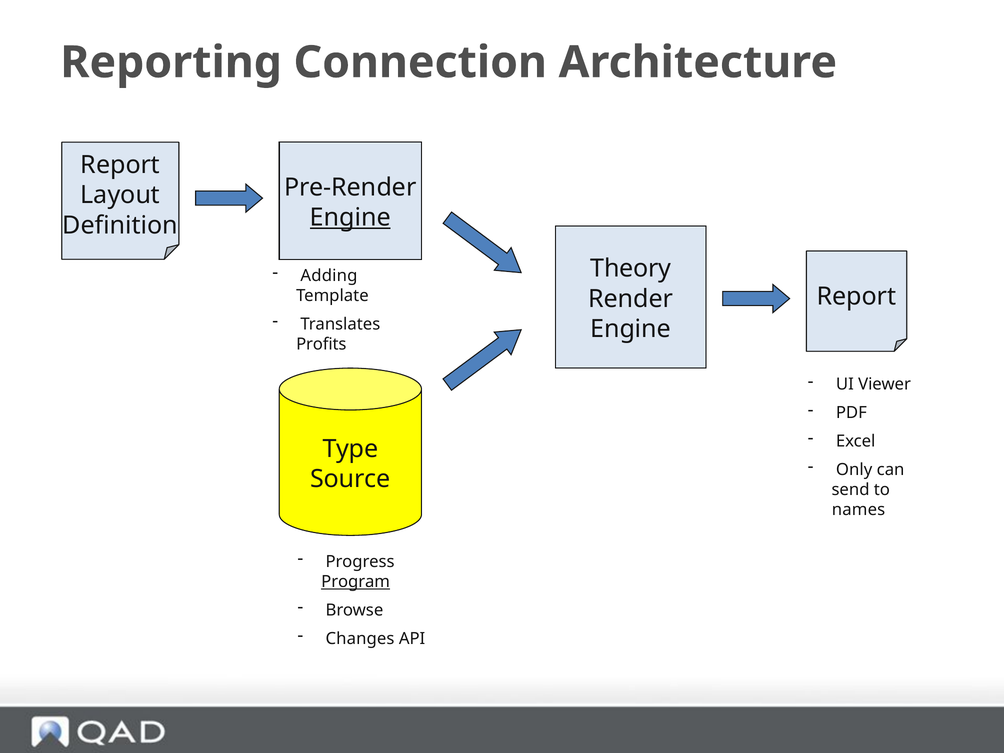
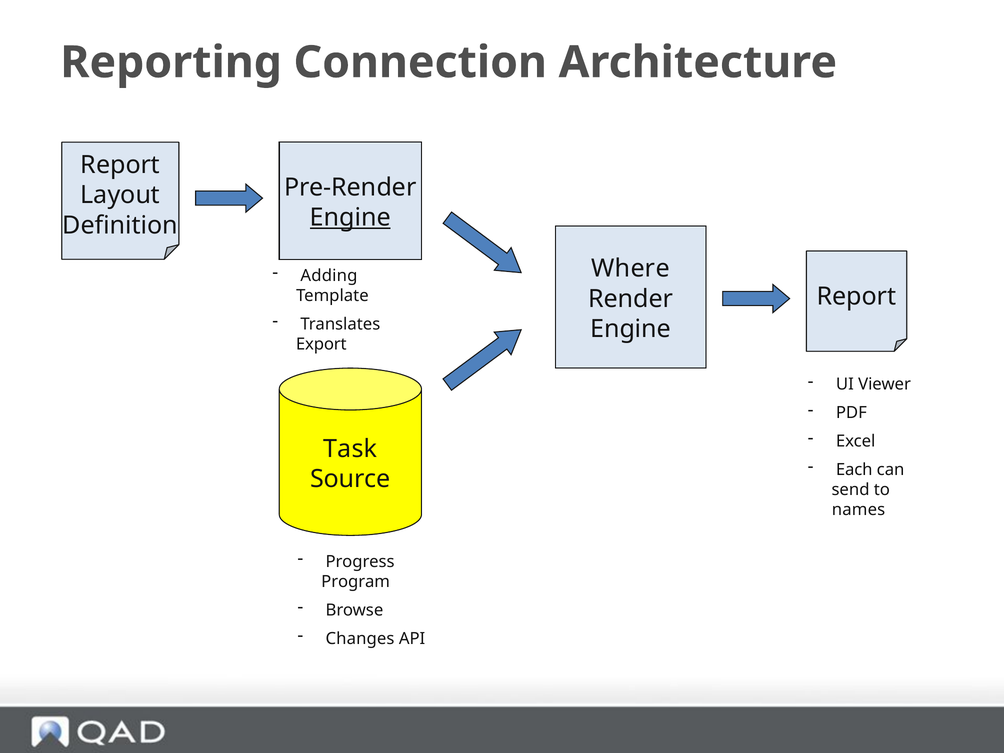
Theory: Theory -> Where (631, 269)
Profits: Profits -> Export (321, 344)
Type: Type -> Task (350, 449)
Only: Only -> Each (854, 470)
Program underline: present -> none (356, 582)
